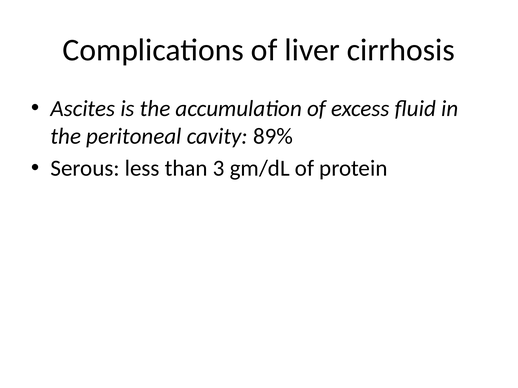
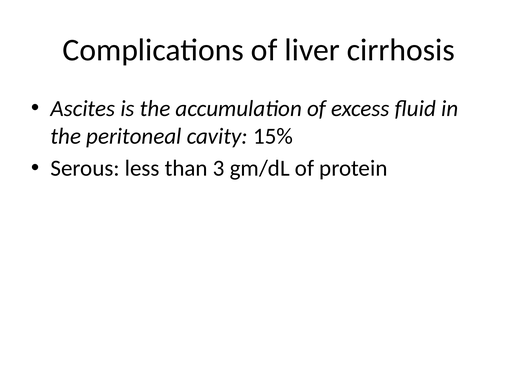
89%: 89% -> 15% (273, 136)
